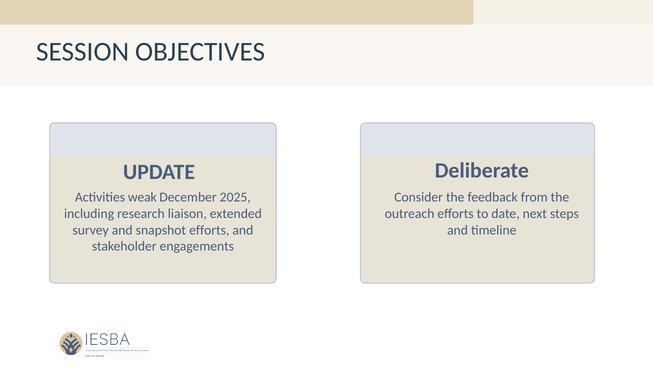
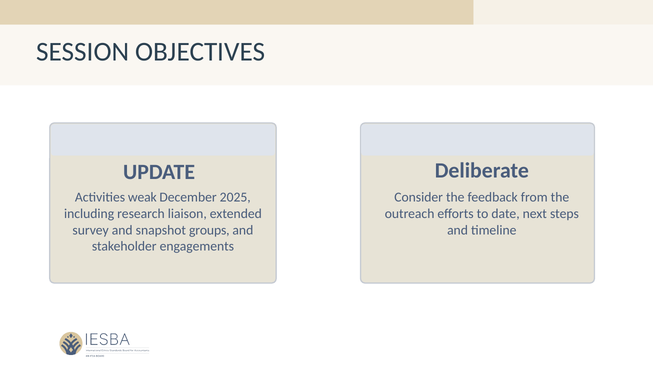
snapshot efforts: efforts -> groups (209, 230)
